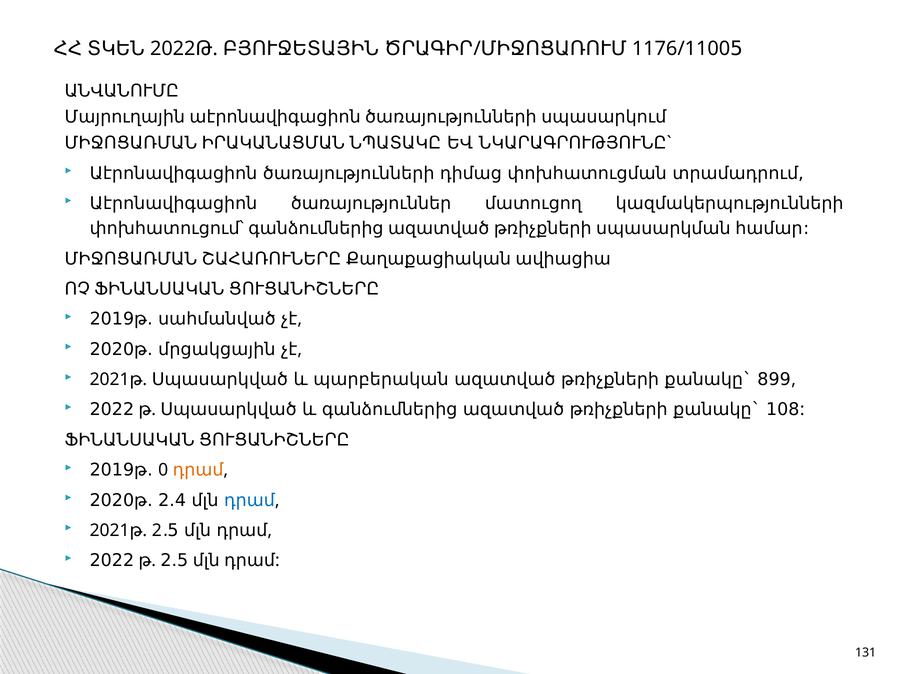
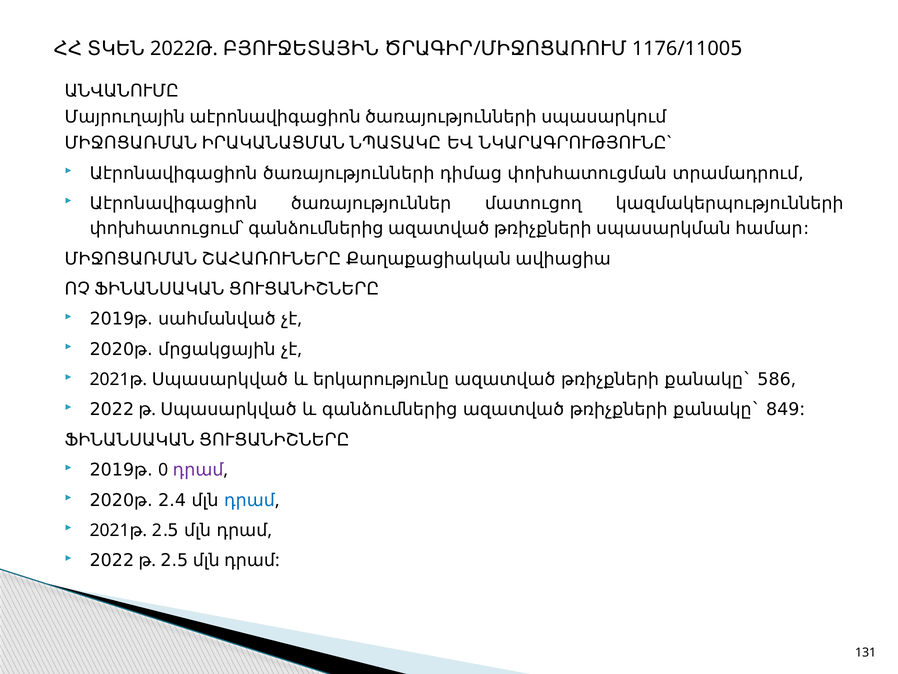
պարբերական: պարբերական -> երկարությունը (381, 379)
899: 899 -> 586 (774, 379)
108: 108 -> 849 (783, 409)
դրամ colour: orange -> purple (198, 470)
